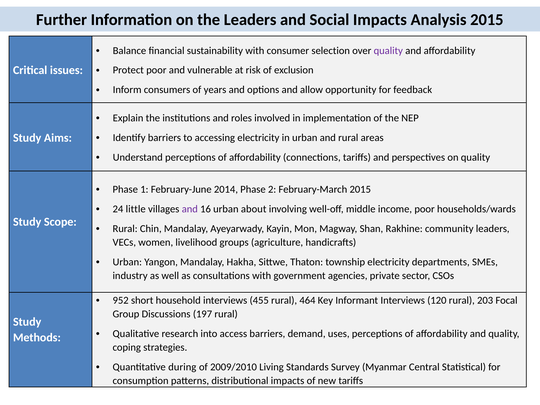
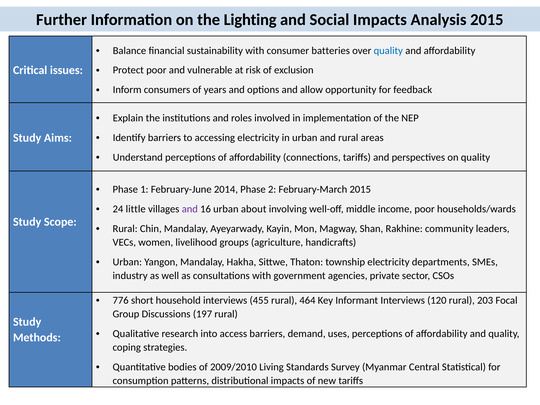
the Leaders: Leaders -> Lighting (250, 20)
selection: selection -> batteries (331, 51)
quality colour: purple -> blue (388, 51)
952: 952 -> 776 (121, 300)
during: during -> bodies (182, 367)
